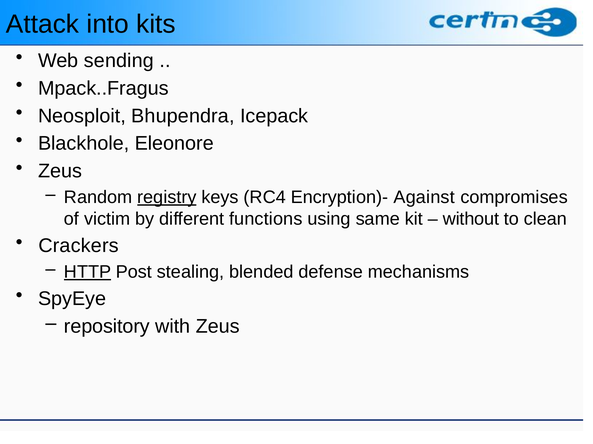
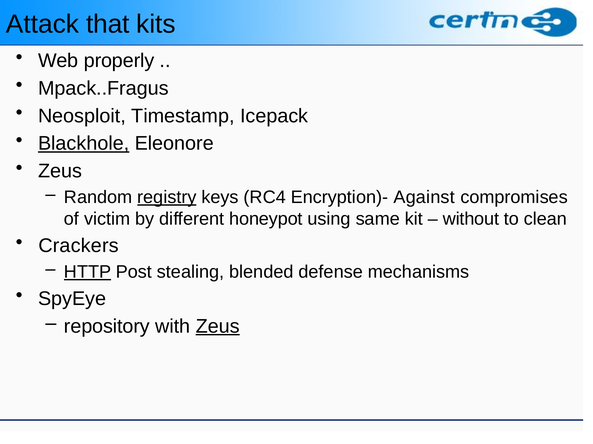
into: into -> that (108, 24)
sending: sending -> properly (119, 61)
Bhupendra: Bhupendra -> Timestamp (183, 116)
Blackhole underline: none -> present (84, 144)
functions: functions -> honeypot (266, 219)
Zeus underline: none -> present (218, 327)
